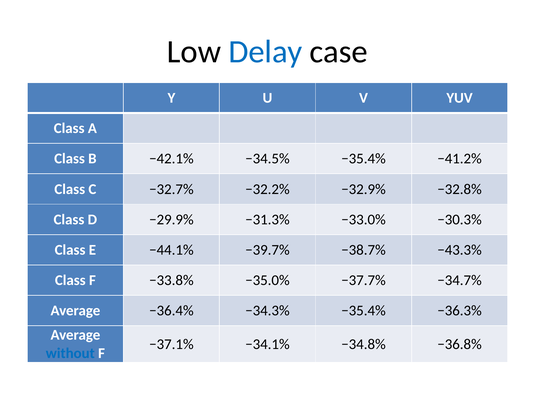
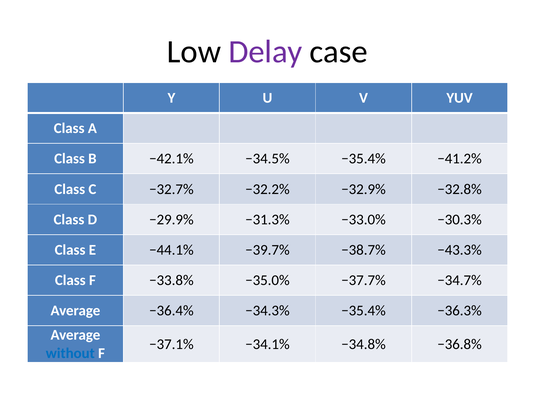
Delay colour: blue -> purple (265, 52)
